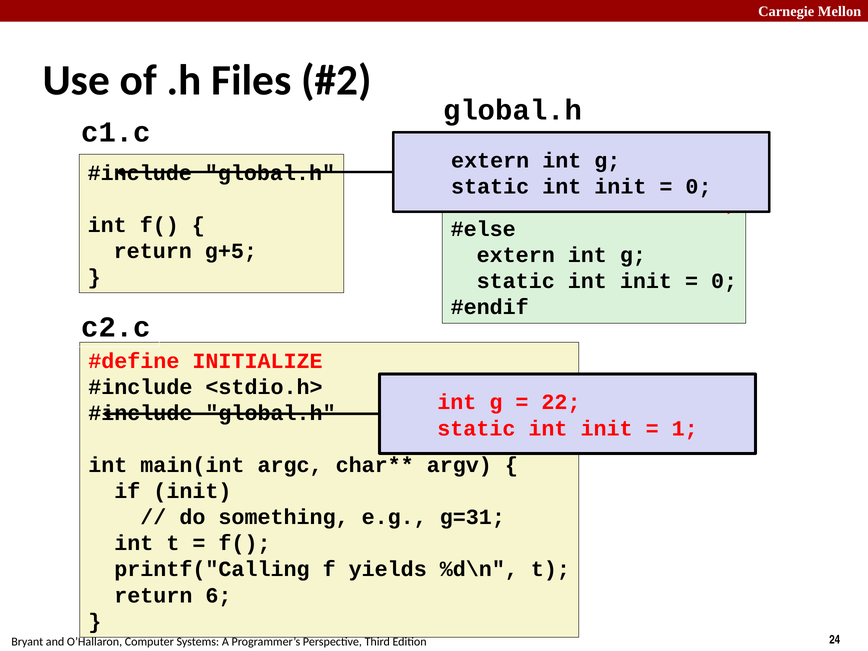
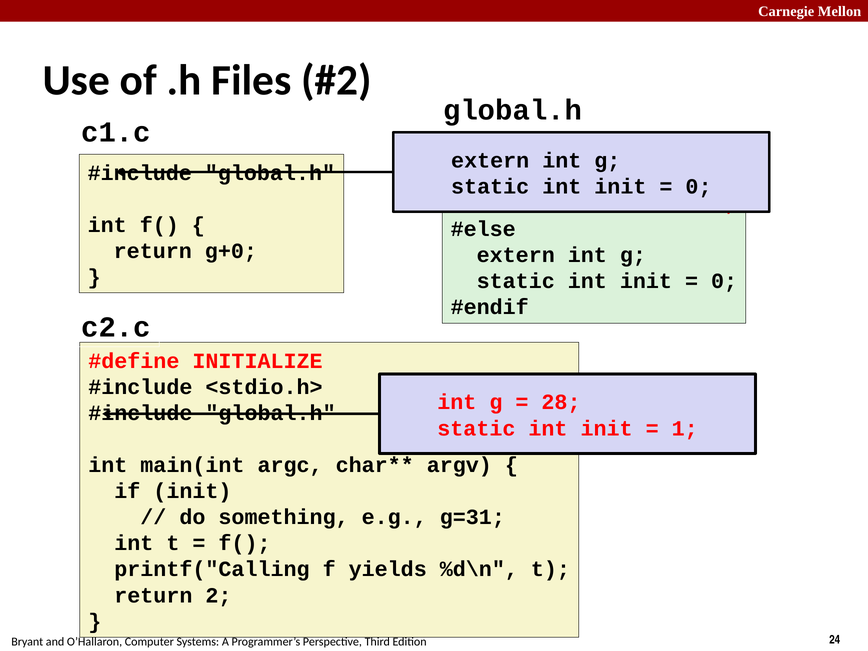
g+5: g+5 -> g+0 (231, 251)
22: 22 -> 28 (561, 402)
6: 6 -> 2 (218, 595)
